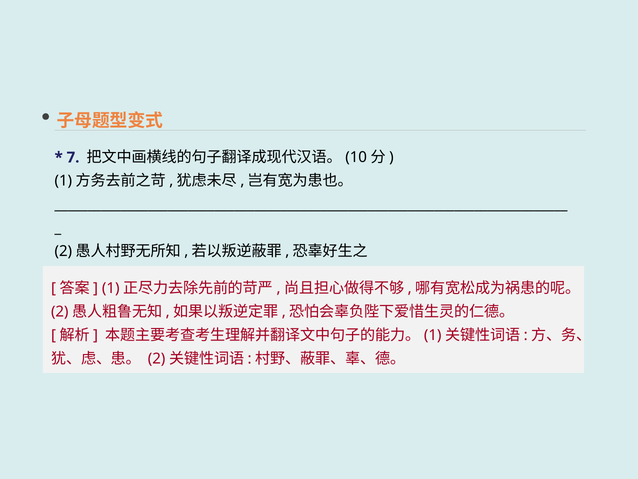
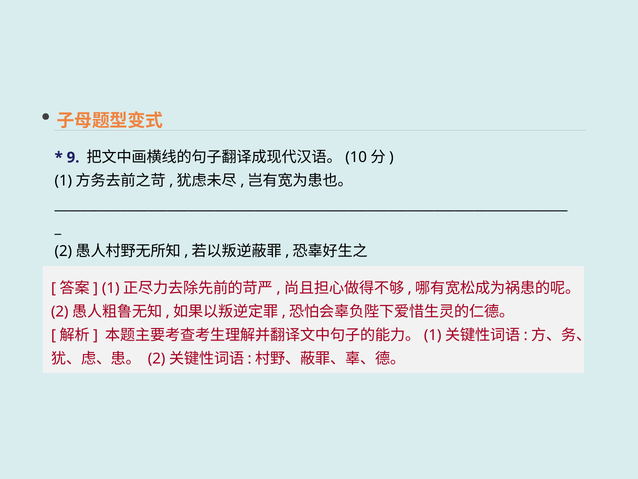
7: 7 -> 9 (73, 157)
